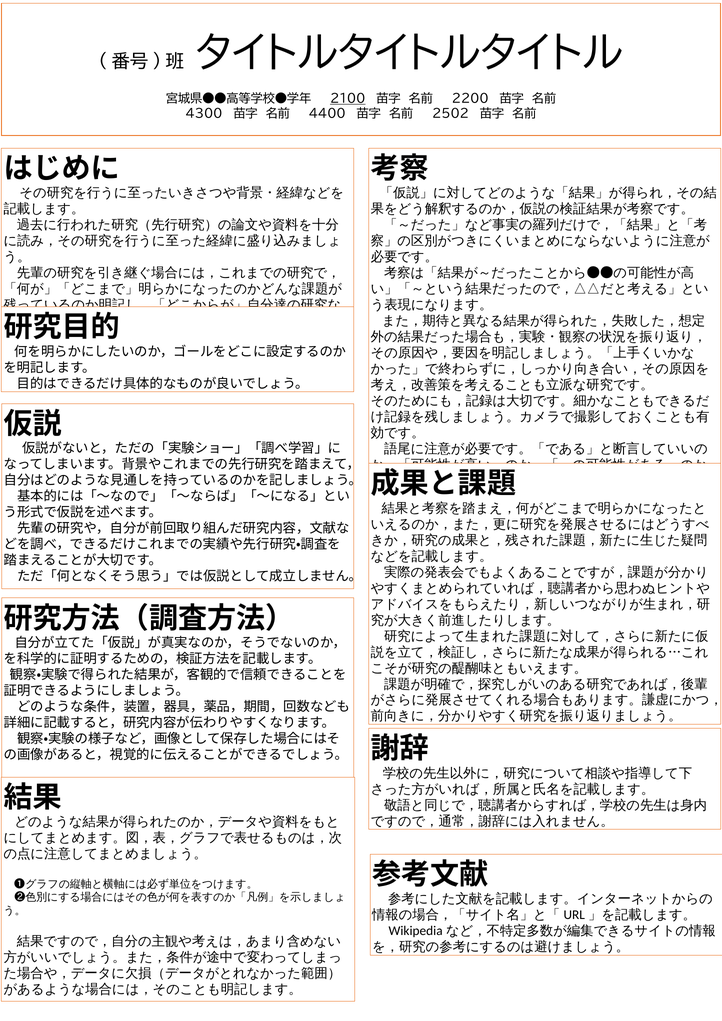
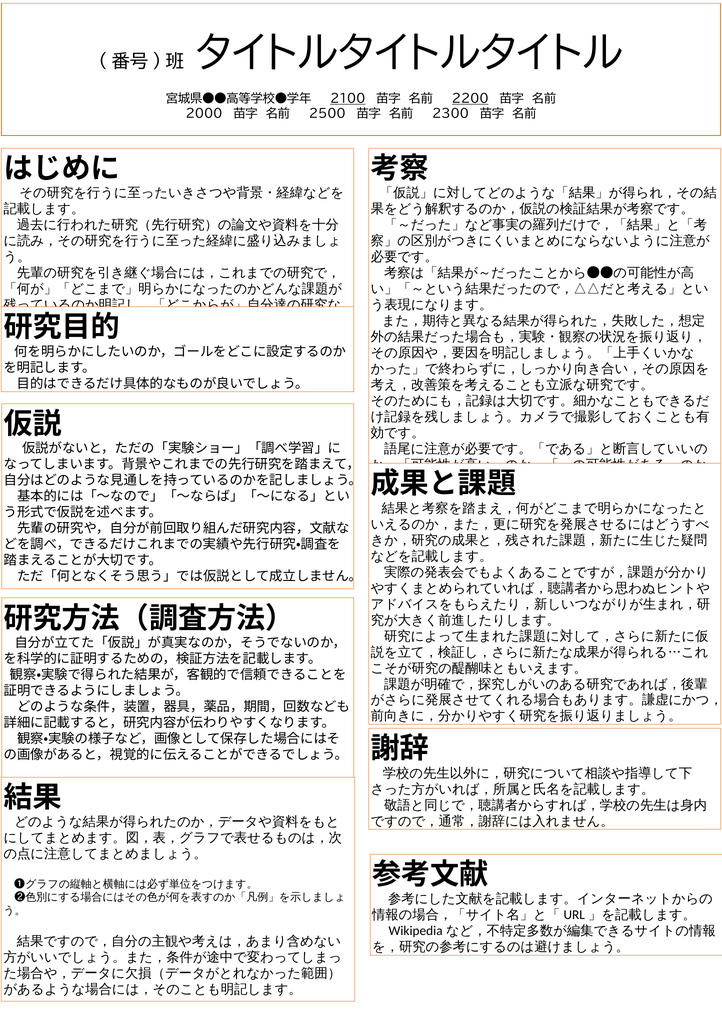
2200 underline: none -> present (470, 99)
4300: 4300 -> 2000 (204, 113)
4400: 4400 -> 2500 (327, 113)
2502: 2502 -> 2300 (451, 113)
